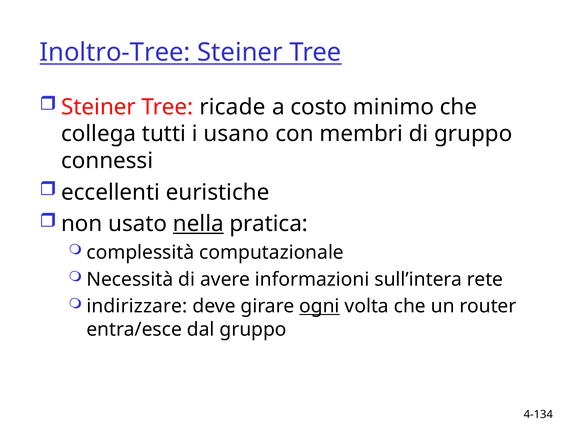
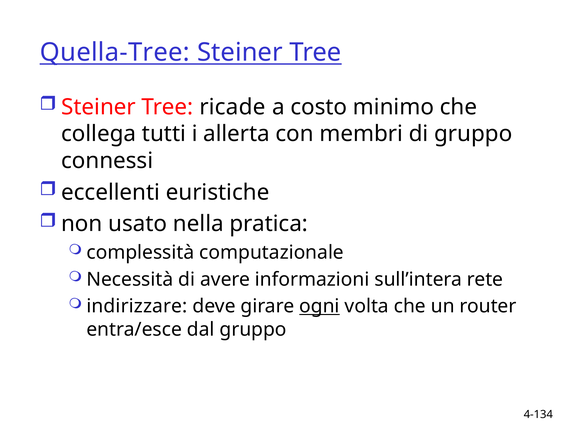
Inoltro-Tree: Inoltro-Tree -> Quella-Tree (115, 52)
usano: usano -> allerta (236, 134)
nella underline: present -> none (198, 224)
